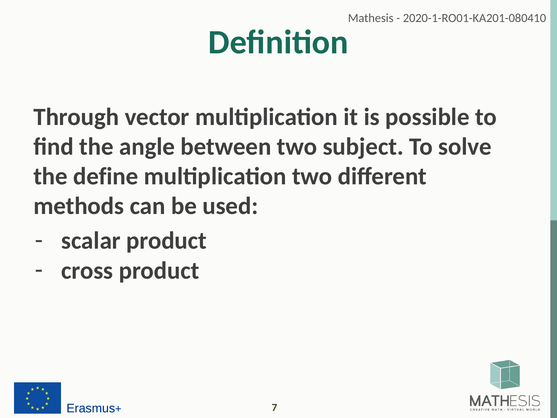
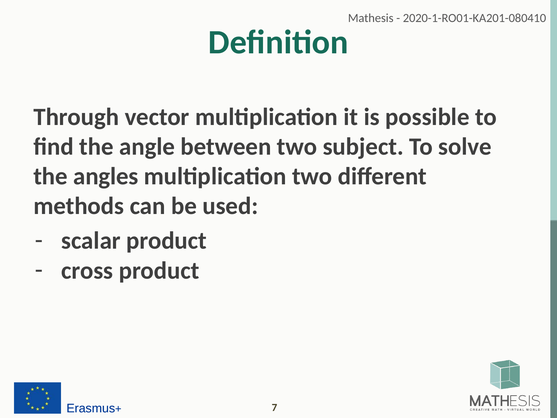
define: define -> angles (106, 176)
